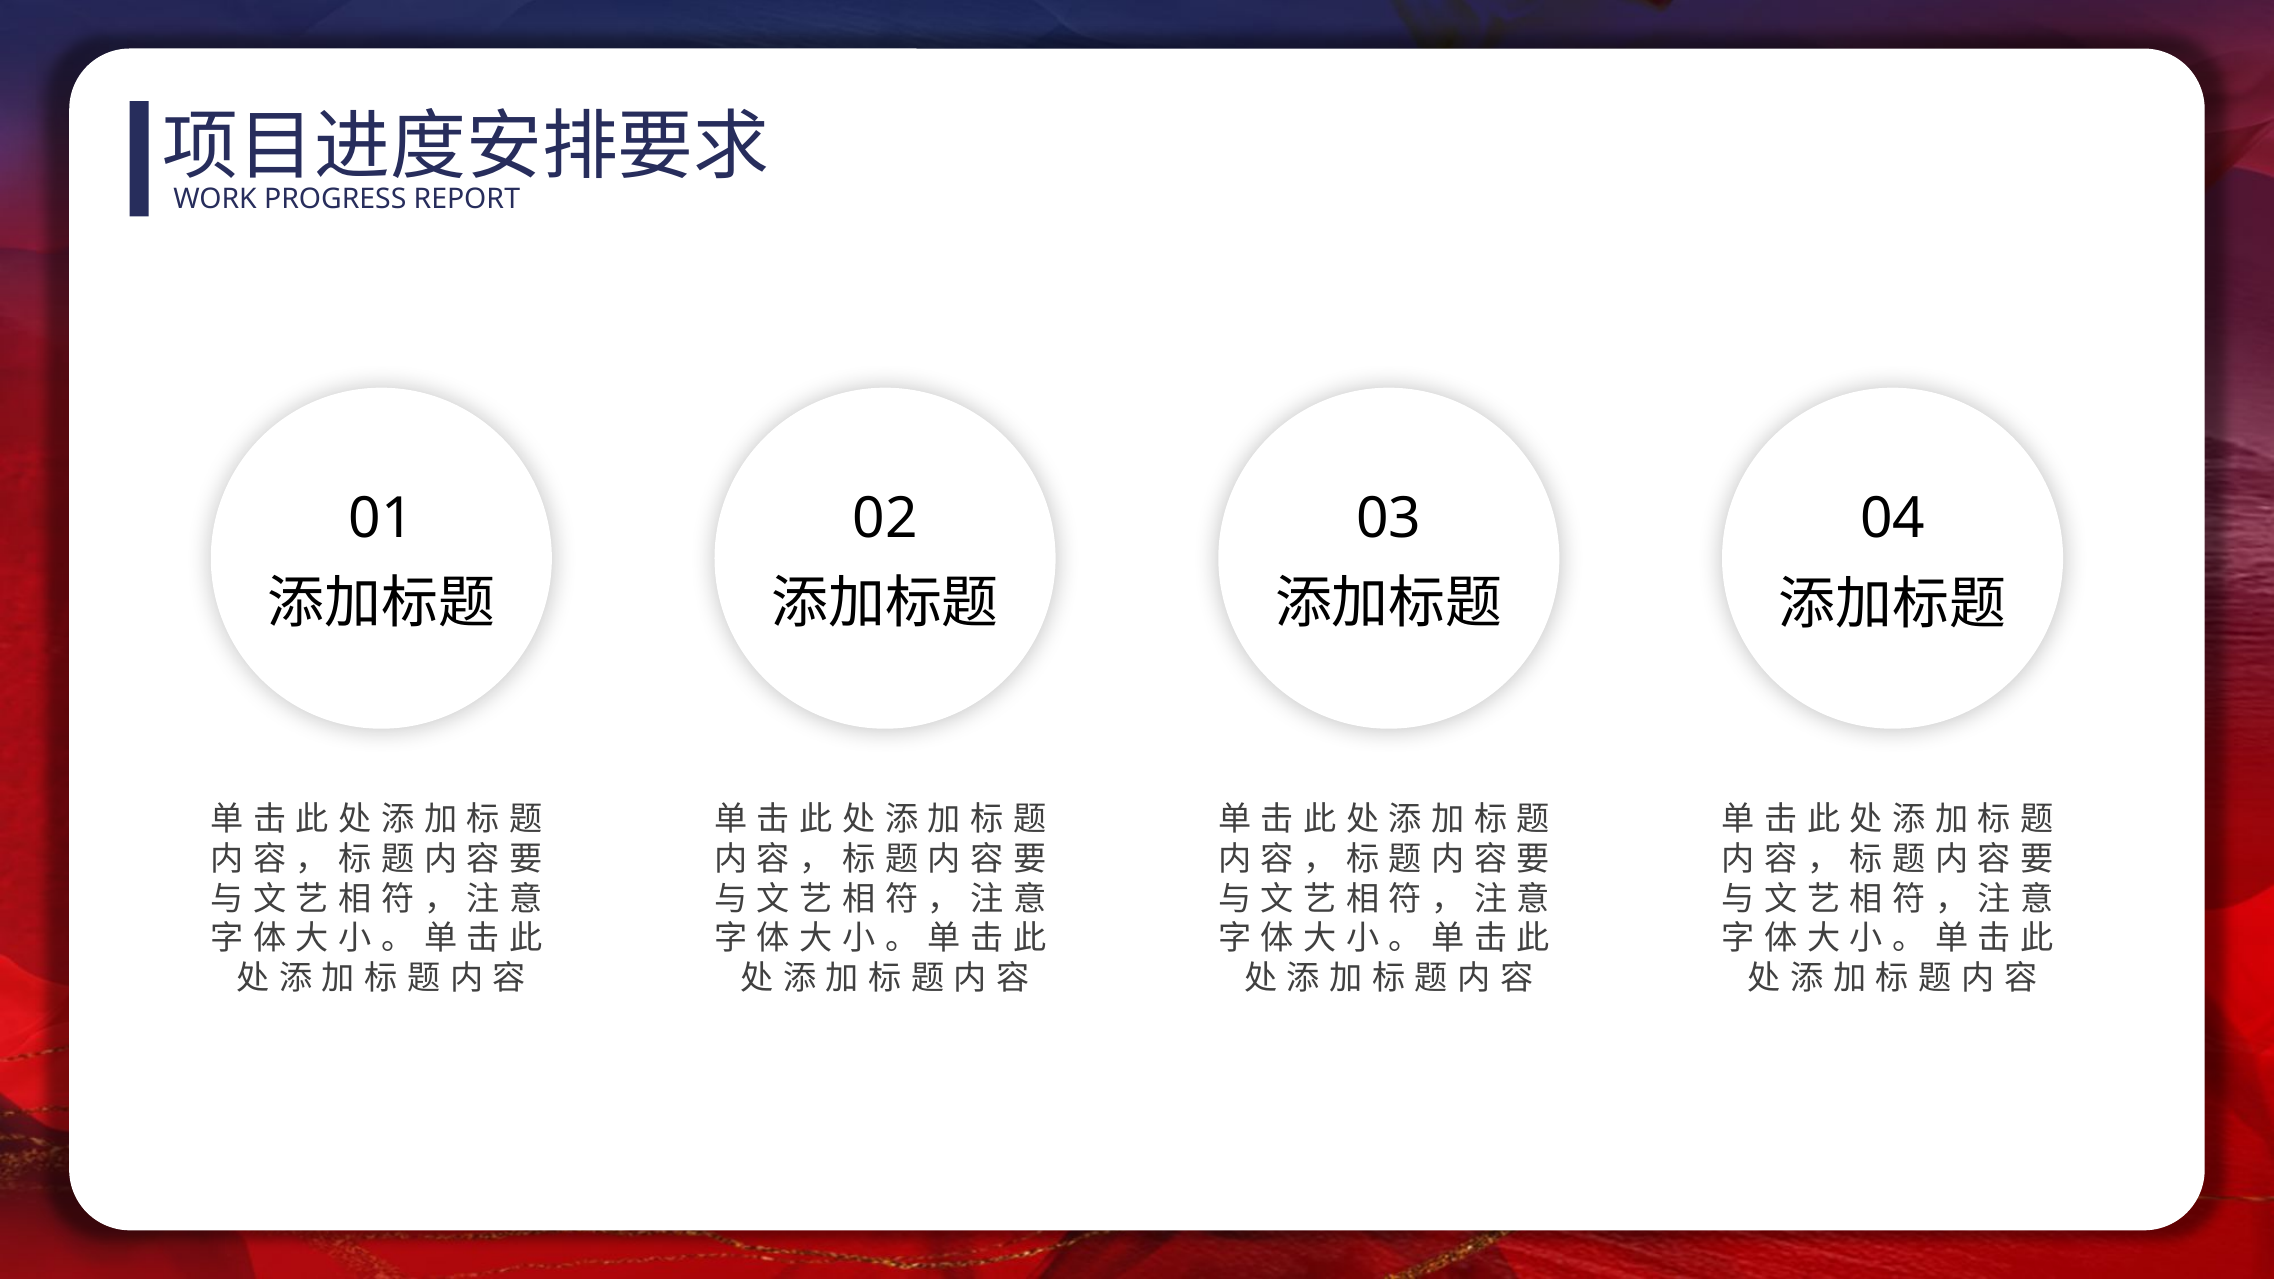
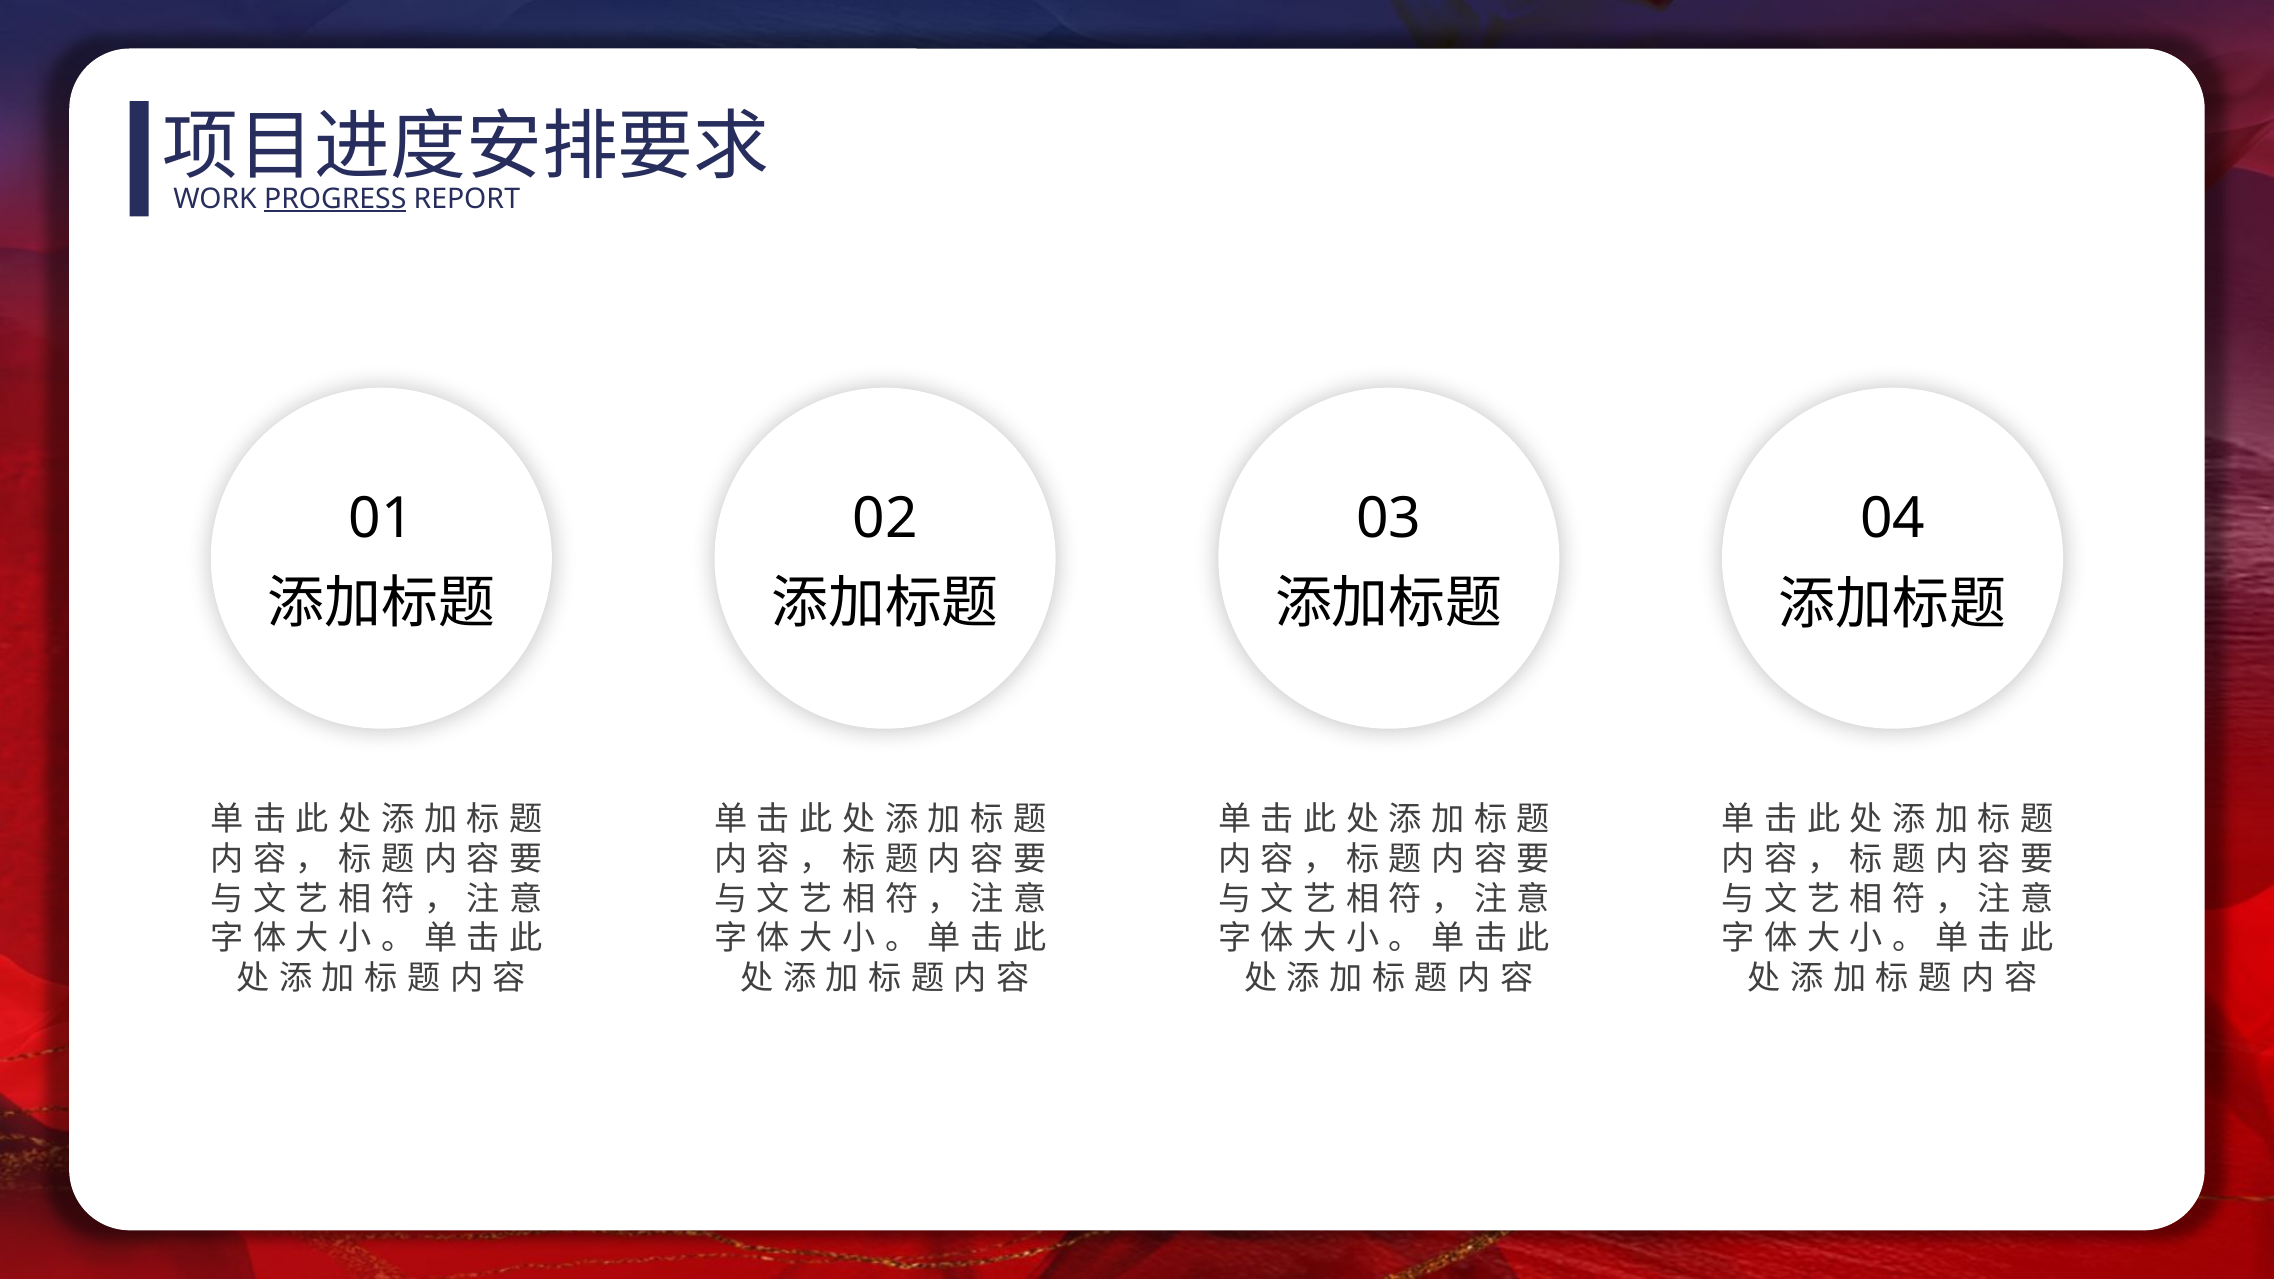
PROGRESS underline: none -> present (335, 199)
